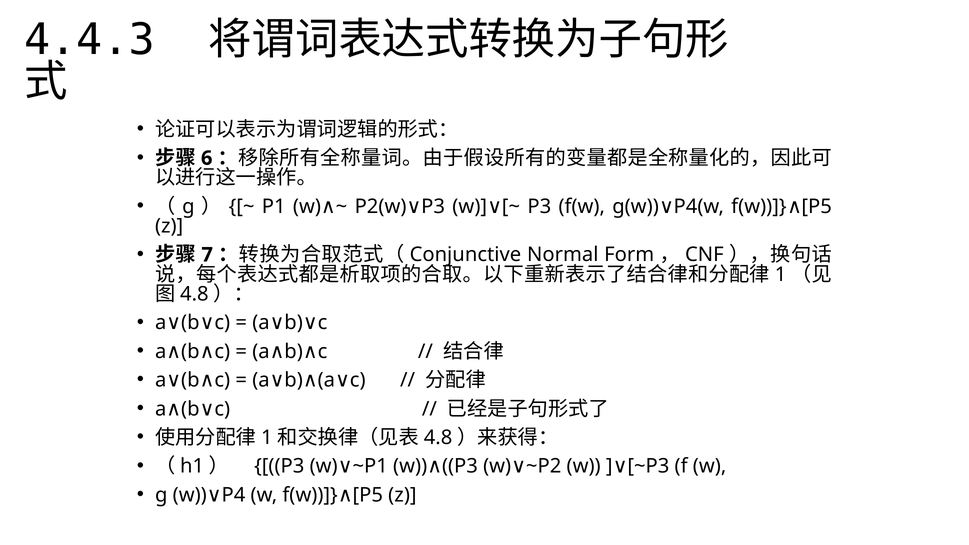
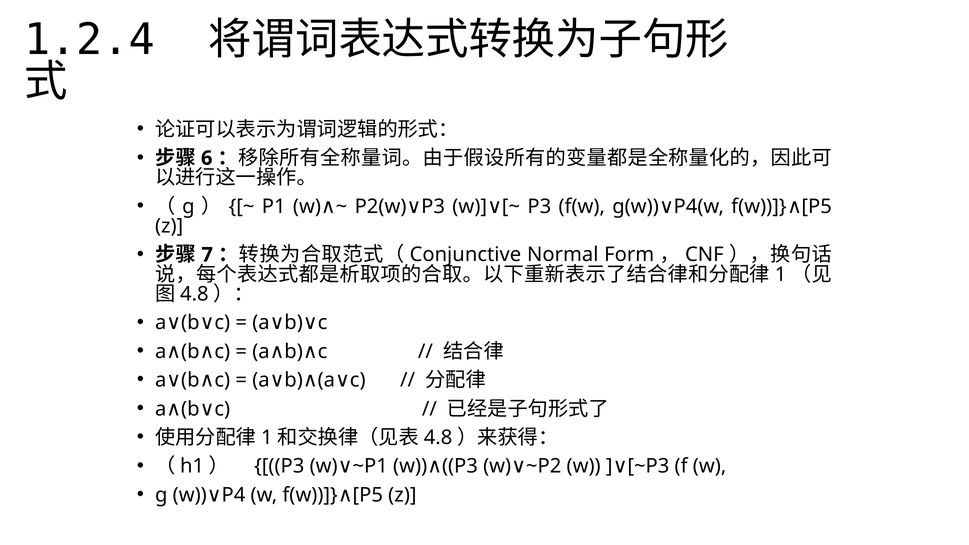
4.4.3: 4.4.3 -> 1.2.4 (89, 40)
